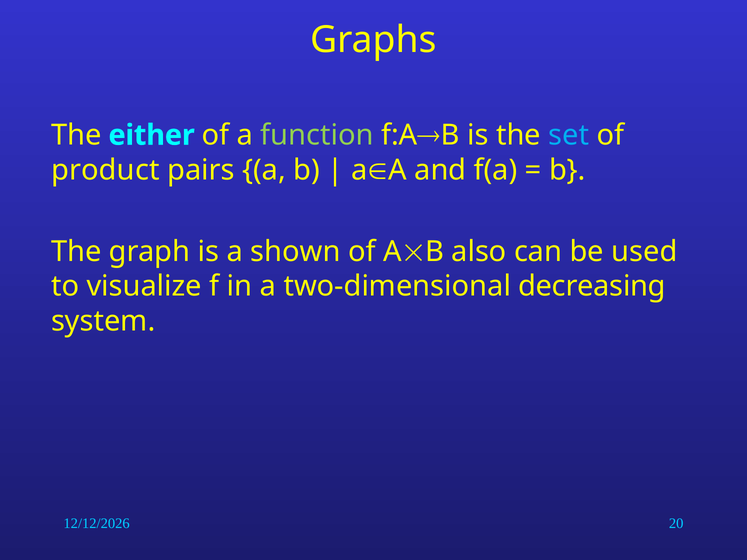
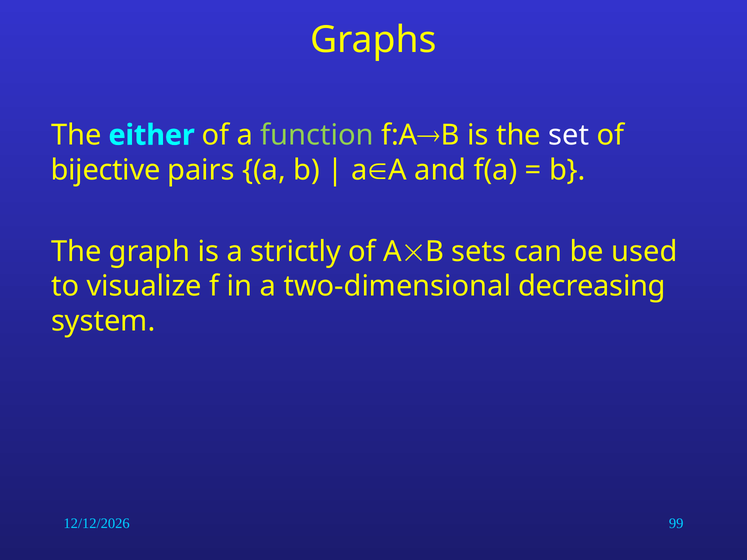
set colour: light blue -> white (569, 135)
product: product -> bijective (106, 170)
shown: shown -> strictly (296, 252)
also: also -> sets (479, 252)
20: 20 -> 99 (676, 524)
